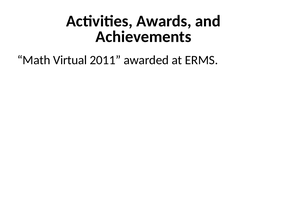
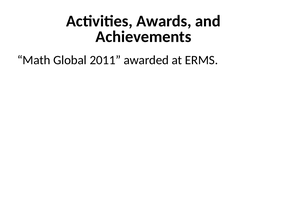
Virtual: Virtual -> Global (70, 60)
